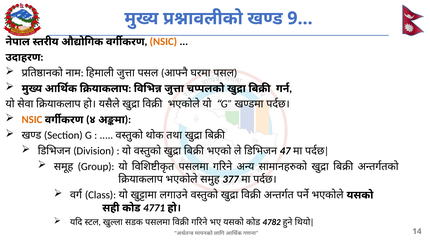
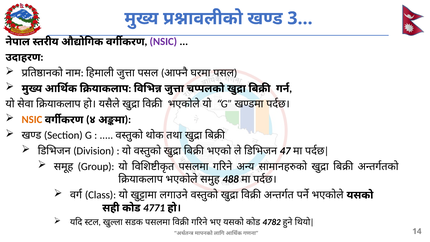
9: 9 -> 3 (300, 18)
NSIC colour: orange -> purple (163, 42)
377: 377 -> 488 (231, 179)
